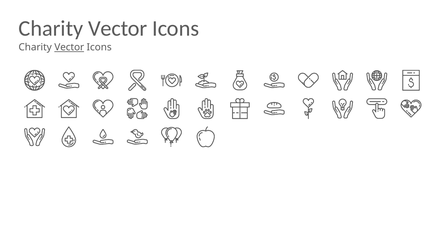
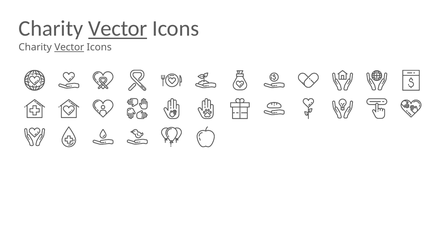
Vector underline: none -> present (118, 29)
